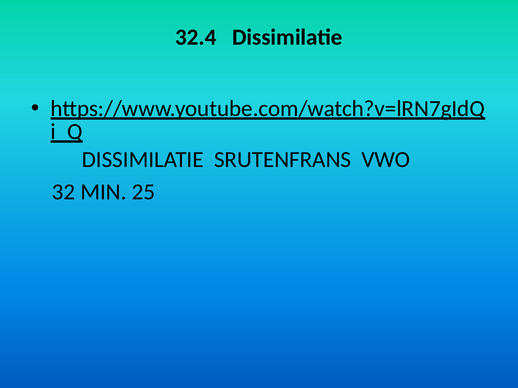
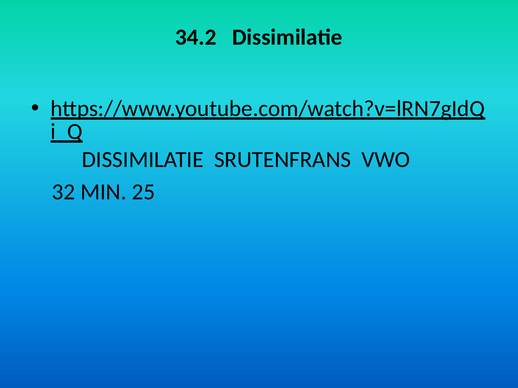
32.4: 32.4 -> 34.2 (196, 37)
